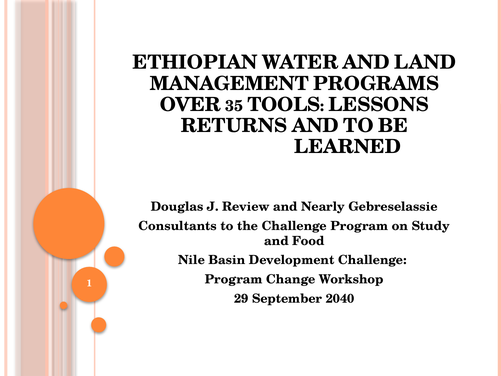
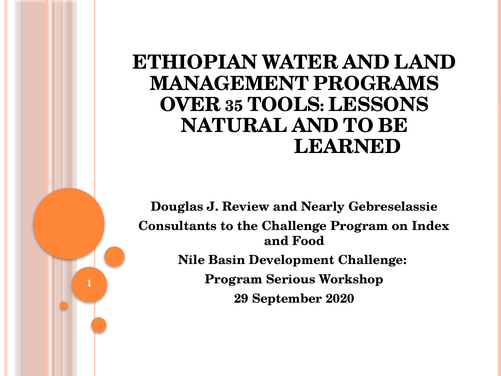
RETURNS: RETURNS -> NATURAL (234, 126)
Study: Study -> Index (431, 226)
Change: Change -> Serious (291, 279)
2040: 2040 -> 2020 (340, 298)
